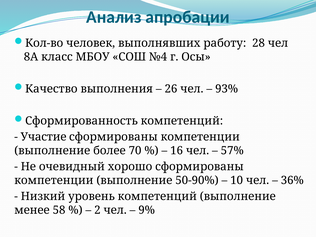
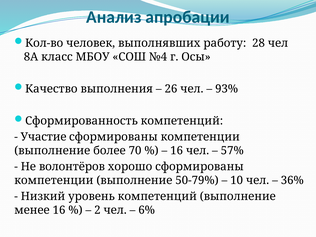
очевидный: очевидный -> волонтёров (72, 167)
50-90%: 50-90% -> 50-79% (197, 180)
менее 58: 58 -> 16 (59, 210)
9%: 9% -> 6% (147, 210)
